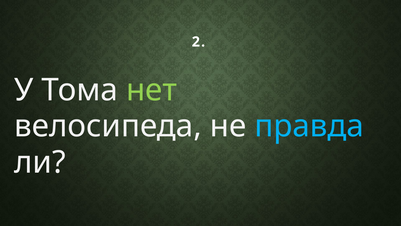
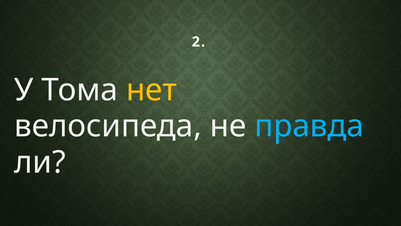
нет colour: light green -> yellow (151, 90)
